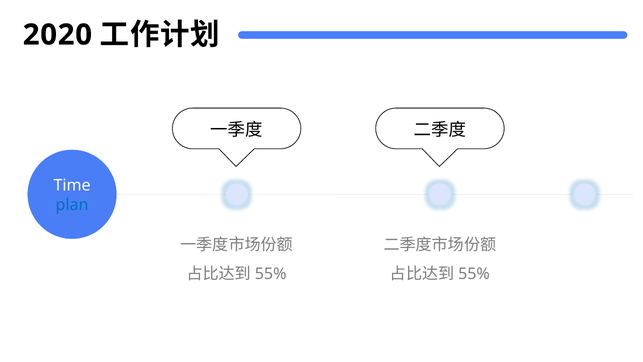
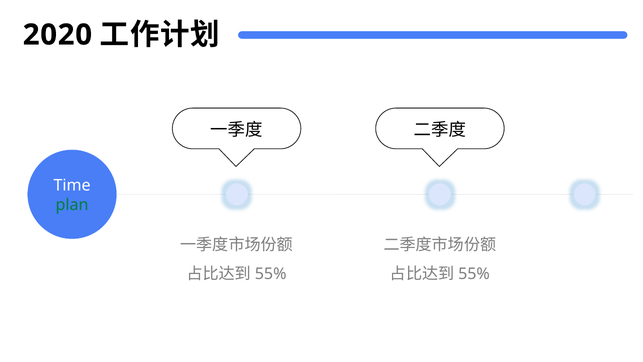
plan colour: blue -> green (72, 205)
